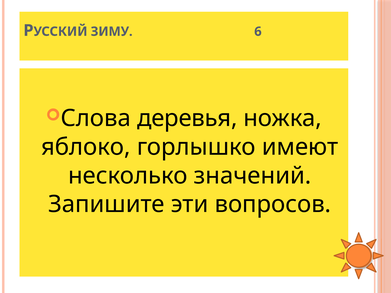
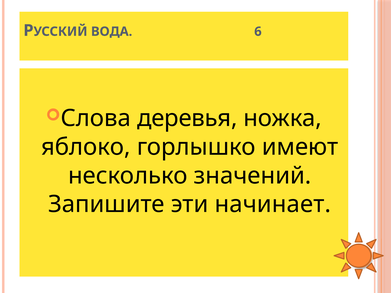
ЗИМУ: ЗИМУ -> ВОДА (112, 32)
вопросов: вопросов -> начинает (273, 204)
